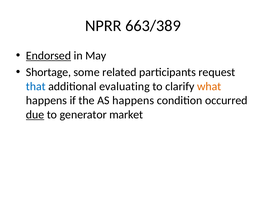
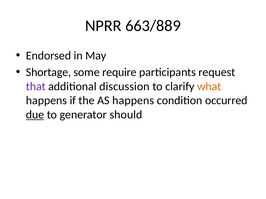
663/389: 663/389 -> 663/889 (153, 26)
Endorsed underline: present -> none (48, 56)
related: related -> require (119, 72)
that colour: blue -> purple (36, 87)
evaluating: evaluating -> discussion (124, 87)
market: market -> should (126, 115)
